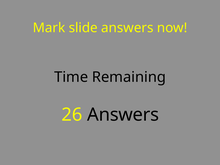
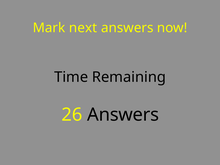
slide: slide -> next (83, 28)
